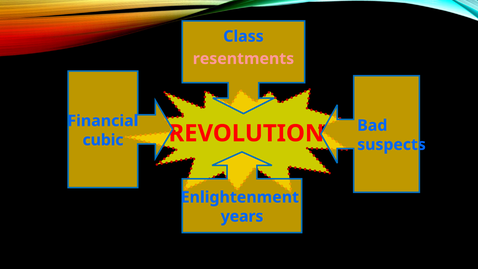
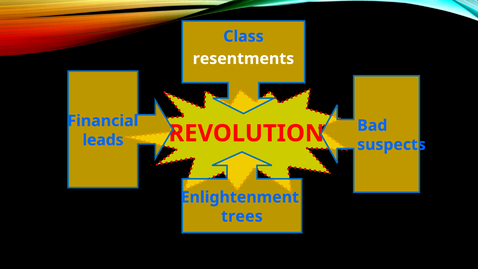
resentments colour: pink -> white (243, 59)
cubic: cubic -> leads (103, 140)
years: years -> trees (242, 216)
